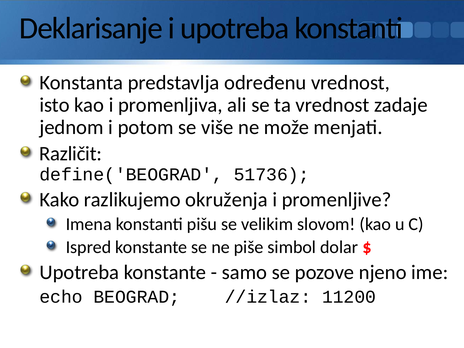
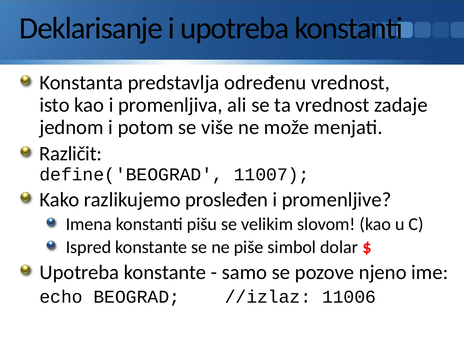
51736: 51736 -> 11007 (272, 175)
okruženja: okruženja -> prosleđen (227, 200)
11200: 11200 -> 11006 (349, 297)
